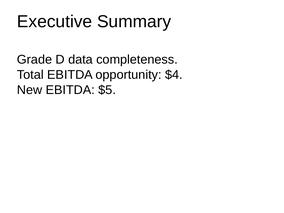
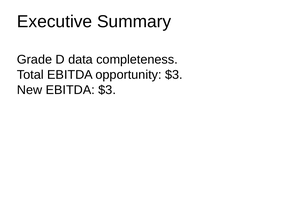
opportunity $4: $4 -> $3 (174, 75)
EBITDA $5: $5 -> $3 (107, 90)
